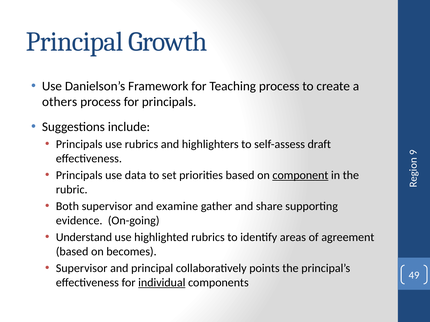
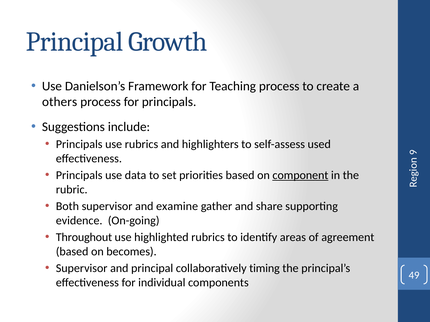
draft: draft -> used (319, 144)
Understand: Understand -> Throughout (84, 238)
points: points -> timing (265, 269)
individual underline: present -> none (162, 283)
